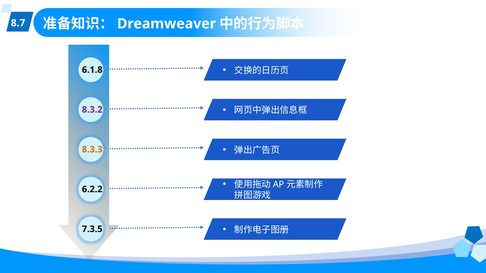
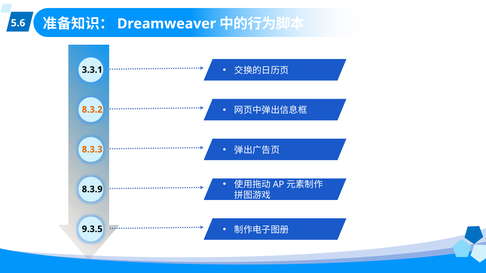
8.7: 8.7 -> 5.6 (18, 23)
6.1.8: 6.1.8 -> 3.3.1 (92, 70)
8.3.2 colour: purple -> orange (92, 110)
6.2.2: 6.2.2 -> 8.3.9 (92, 190)
7.3.5: 7.3.5 -> 9.3.5 (92, 229)
